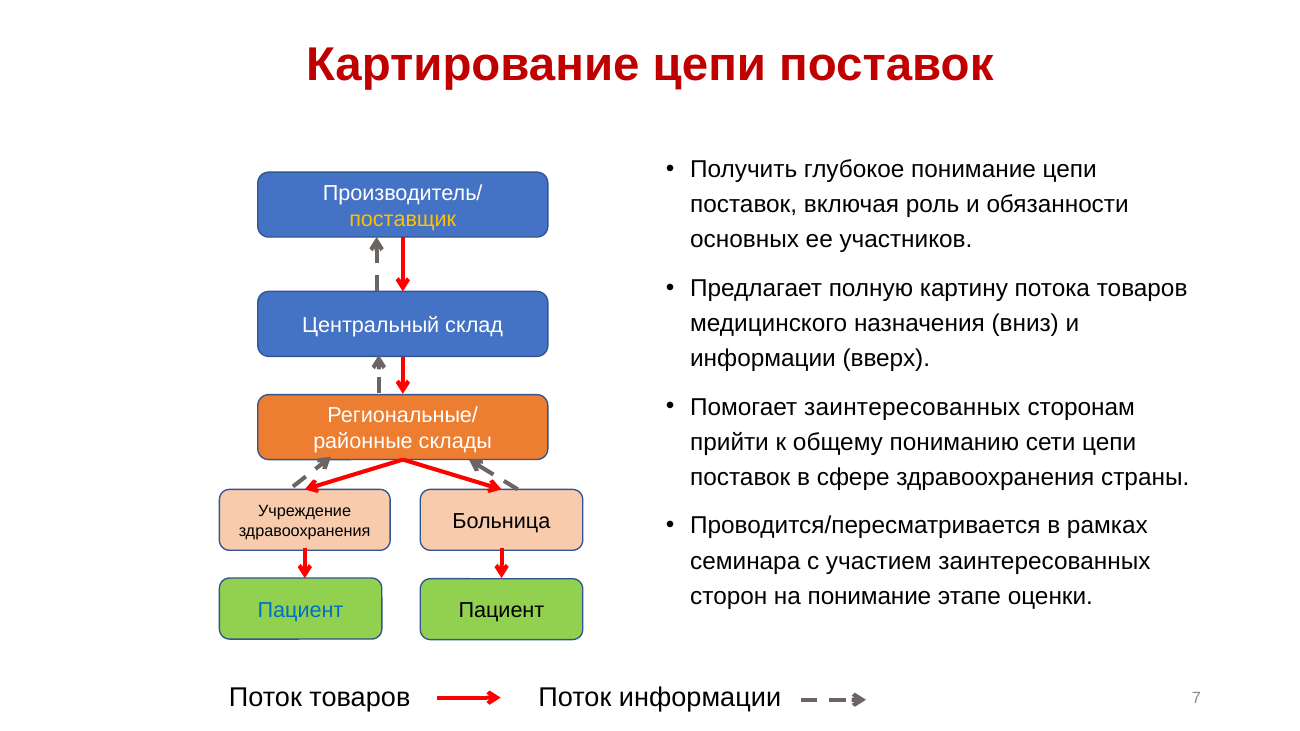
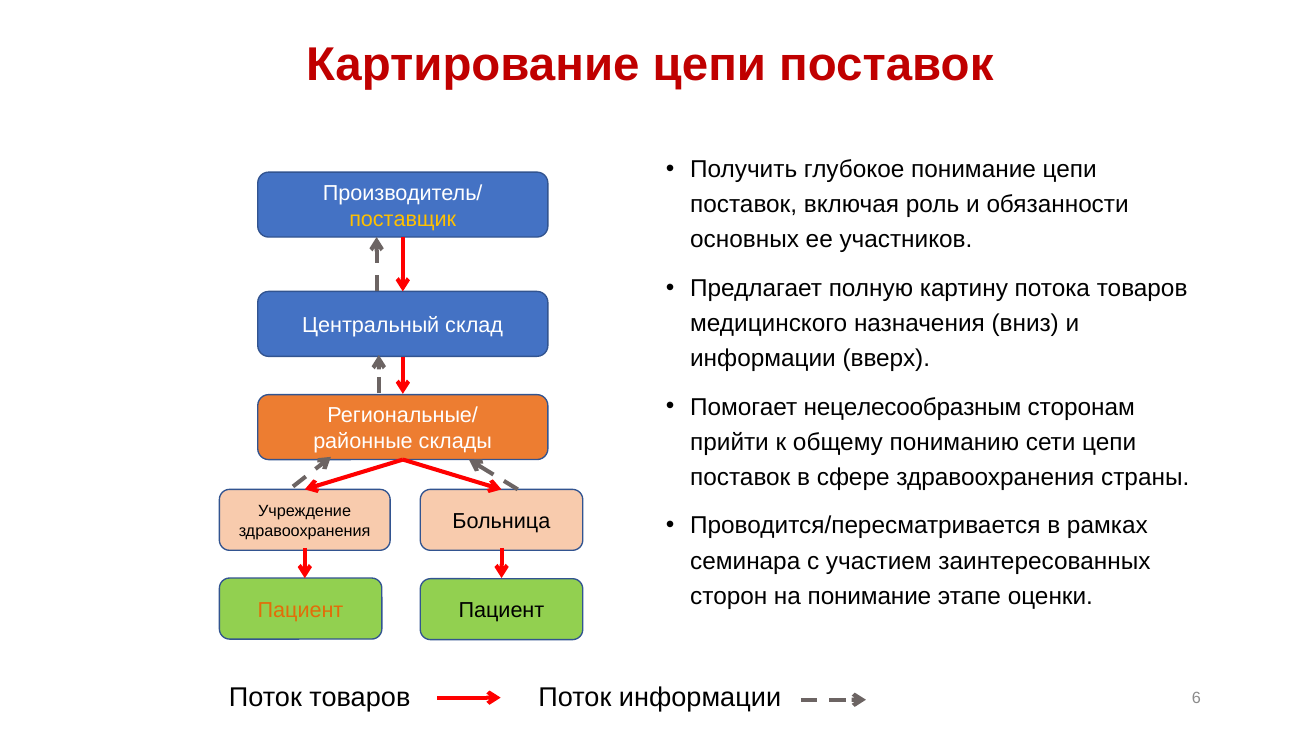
Помогает заинтересованных: заинтересованных -> нецелесообразным (913, 407)
Пациент colour: blue -> orange (301, 610)
7: 7 -> 6 (1196, 698)
